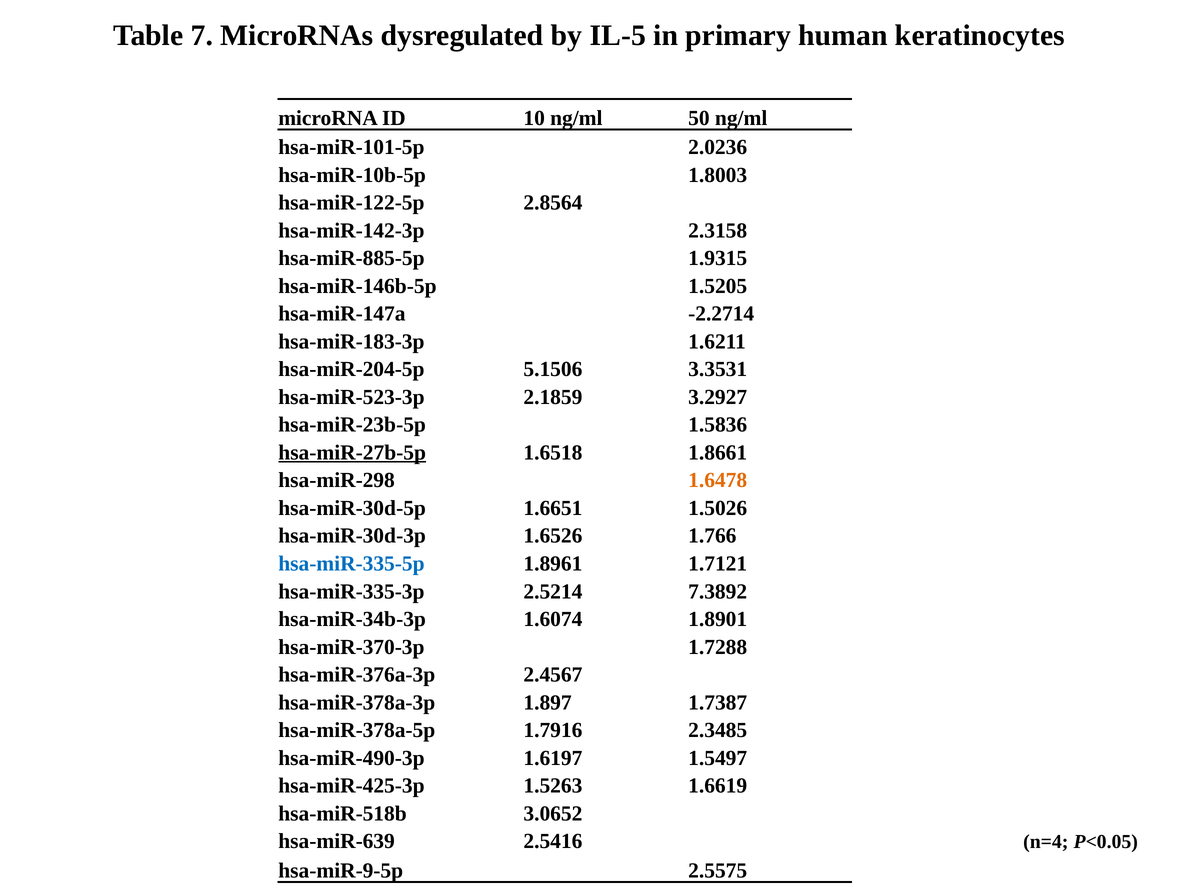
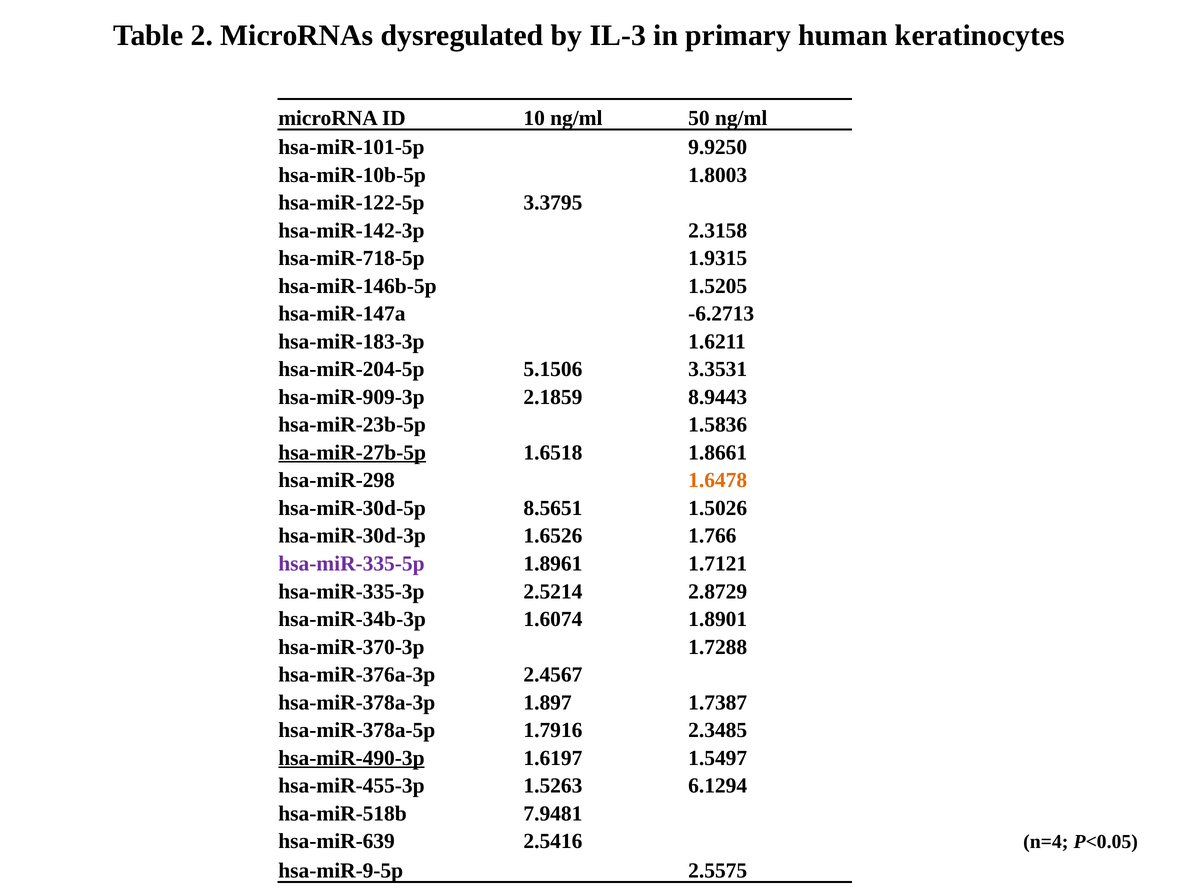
7: 7 -> 2 (202, 36)
IL-5: IL-5 -> IL-3 (618, 36)
2.0236: 2.0236 -> 9.9250 (718, 147)
2.8564: 2.8564 -> 3.3795 (553, 203)
hsa-miR-885-5p: hsa-miR-885-5p -> hsa-miR-718-5p (351, 258)
-2.2714: -2.2714 -> -6.2713 (721, 314)
hsa-miR-523-3p: hsa-miR-523-3p -> hsa-miR-909-3p (351, 397)
3.2927: 3.2927 -> 8.9443 (718, 397)
1.6651: 1.6651 -> 8.5651 (553, 508)
hsa-miR-335-5p colour: blue -> purple (351, 563)
7.3892: 7.3892 -> 2.8729 (718, 591)
hsa-miR-490-3p underline: none -> present (351, 758)
hsa-miR-425-3p: hsa-miR-425-3p -> hsa-miR-455-3p (351, 786)
1.6619: 1.6619 -> 6.1294 (718, 786)
3.0652: 3.0652 -> 7.9481 (553, 813)
